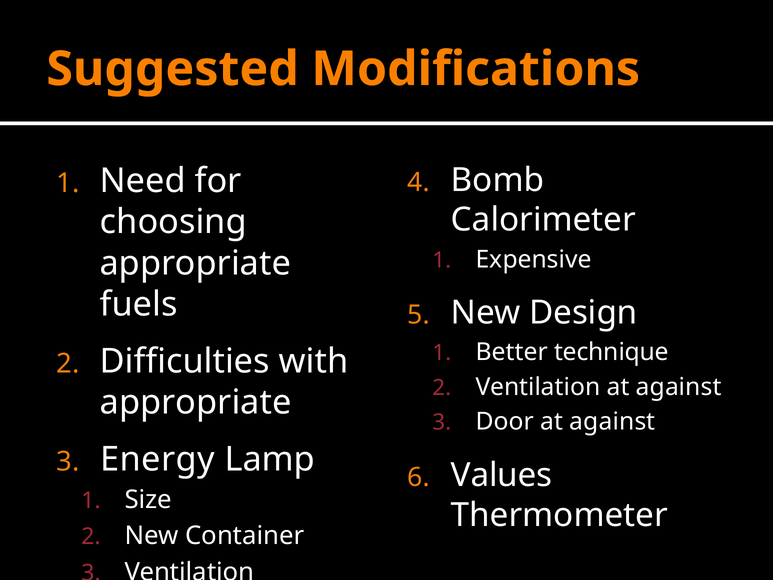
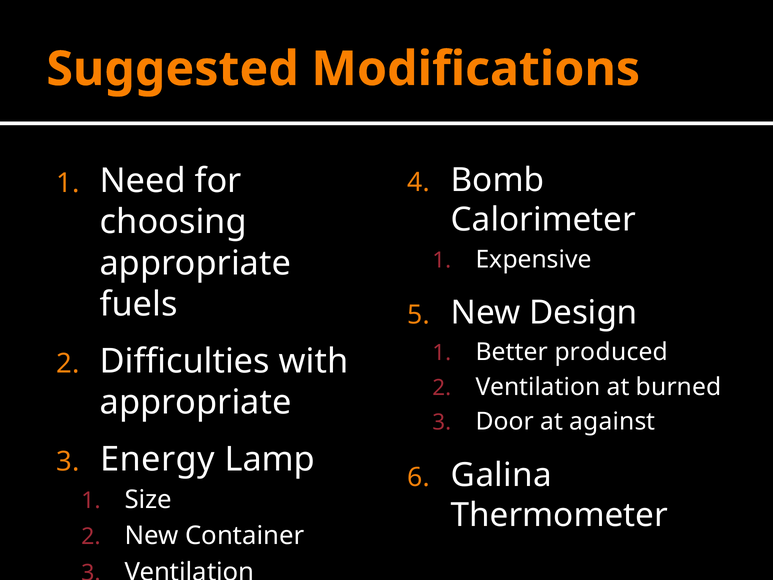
technique: technique -> produced (611, 352)
Ventilation at against: against -> burned (679, 387)
Values: Values -> Galina (501, 475)
